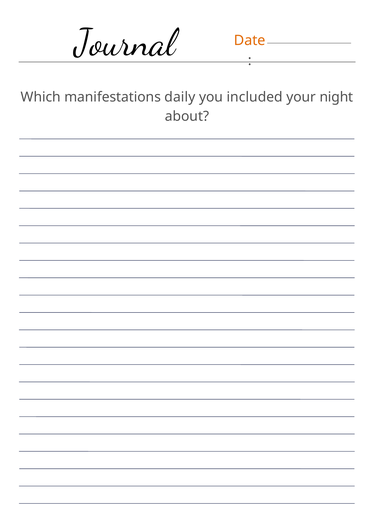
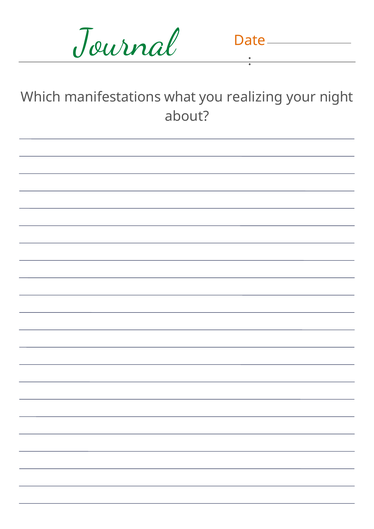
Journal colour: black -> green (125, 42)
daily: daily -> what (180, 97)
included: included -> realizing (255, 97)
